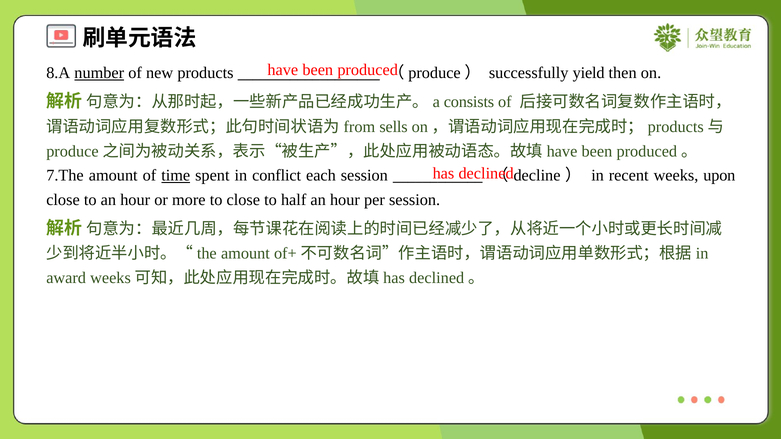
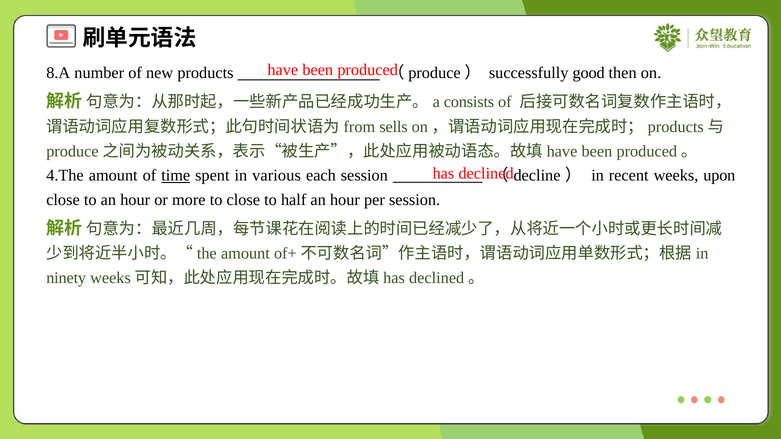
number underline: present -> none (99, 73)
yield: yield -> good (589, 73)
7.The: 7.The -> 4.The (65, 176)
conflict: conflict -> various (277, 176)
award: award -> ninety (66, 278)
